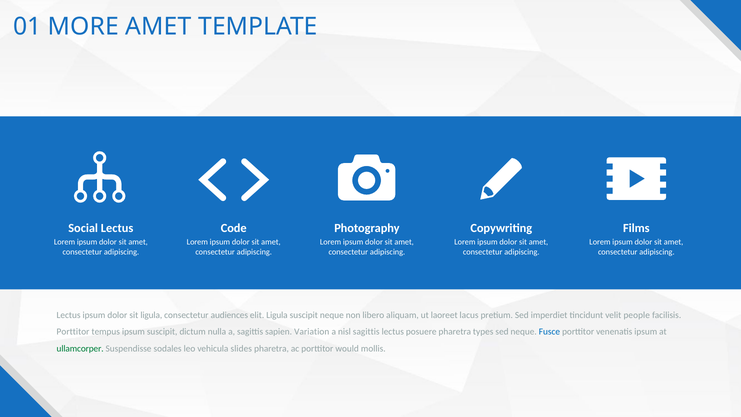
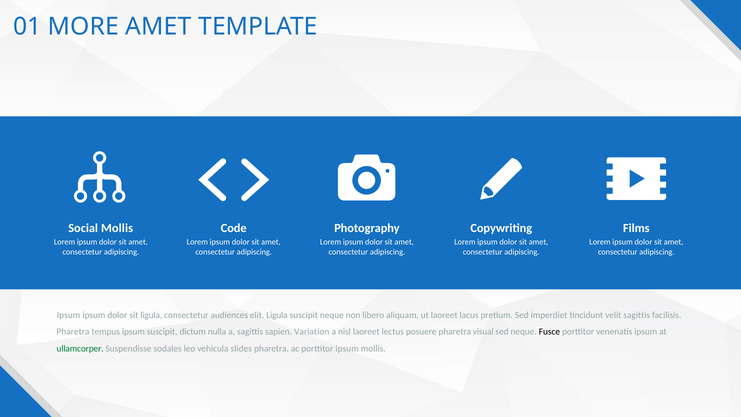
Social Lectus: Lectus -> Mollis (117, 228)
Lectus: Lectus -> Ipsum (69, 315)
velit people: people -> sagittis (637, 315)
Porttitor: Porttitor -> Pharetra (73, 332)
nisl sagittis: sagittis -> laoreet (366, 332)
types: types -> visual (483, 332)
Fusce colour: blue -> black (549, 332)
porttitor would: would -> ipsum (347, 348)
